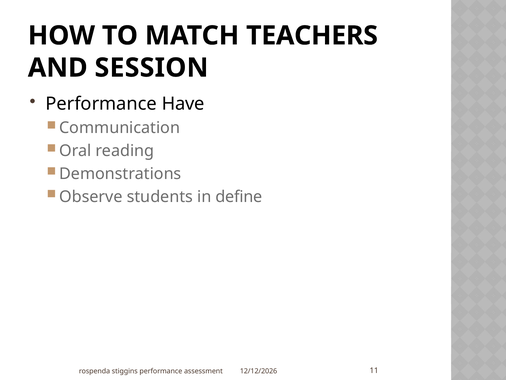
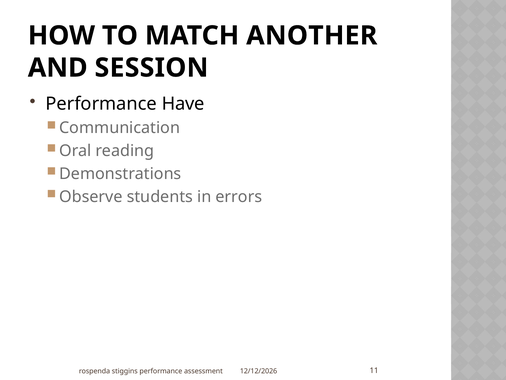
TEACHERS: TEACHERS -> ANOTHER (312, 36)
define: define -> errors (239, 196)
